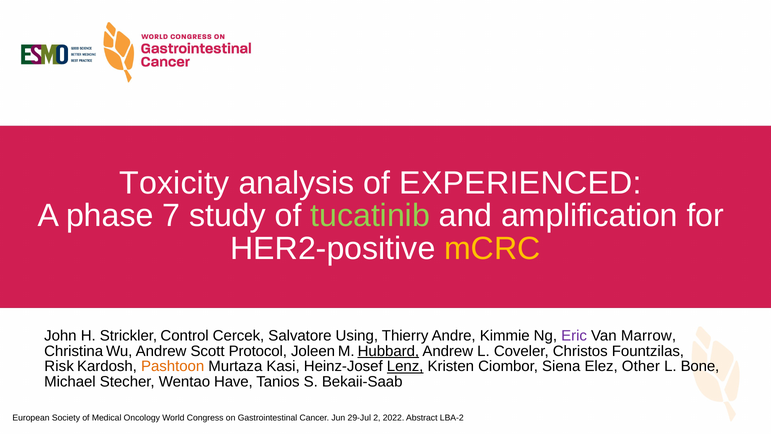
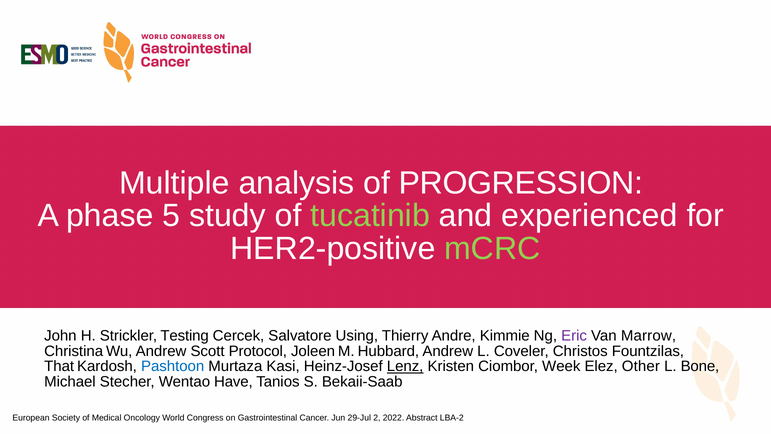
Toxicity: Toxicity -> Multiple (174, 183)
EXPERIENCED: EXPERIENCED -> PROGRESSION (521, 183)
7: 7 -> 5 (171, 216)
amplification: amplification -> experienced (589, 216)
mCRC colour: yellow -> light green (492, 248)
Control: Control -> Testing (185, 336)
Hubbard underline: present -> none (388, 351)
Risk: Risk -> That (59, 366)
Pashtoon colour: orange -> blue (173, 366)
Siena: Siena -> Week (561, 366)
